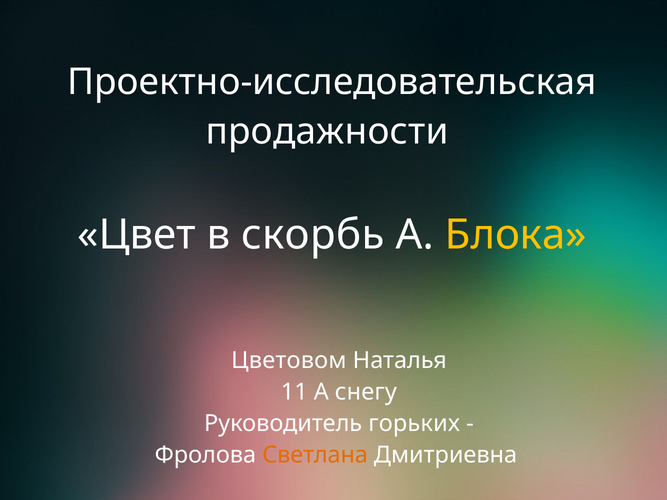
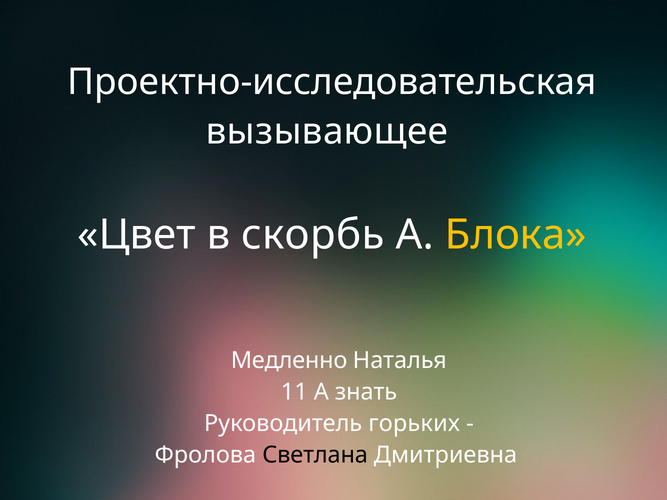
продажности: продажности -> вызывающее (327, 132)
Цветовом: Цветовом -> Медленно (289, 360)
снегу: снегу -> знать (366, 392)
Светлана colour: orange -> black (315, 455)
